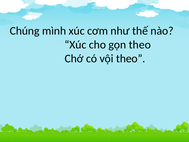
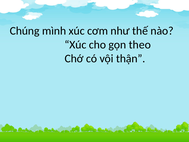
vội theo: theo -> thận (131, 58)
